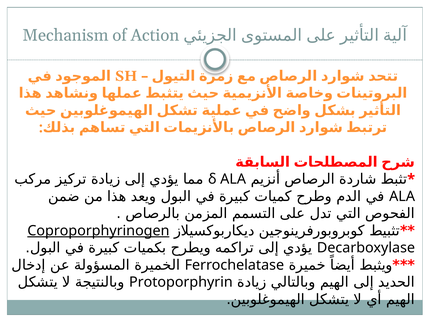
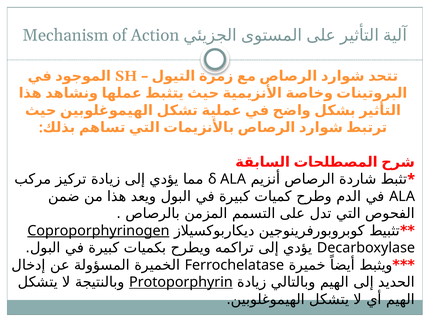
Protoporphyrin underline: none -> present (181, 283)
